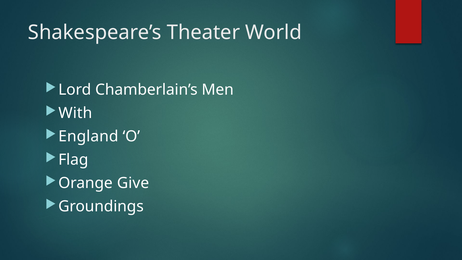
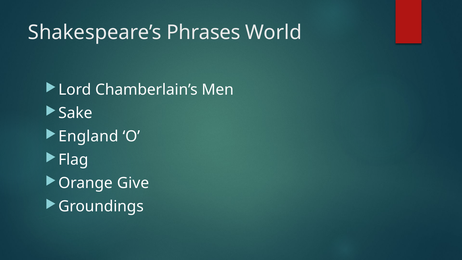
Theater: Theater -> Phrases (204, 32)
With: With -> Sake (75, 113)
